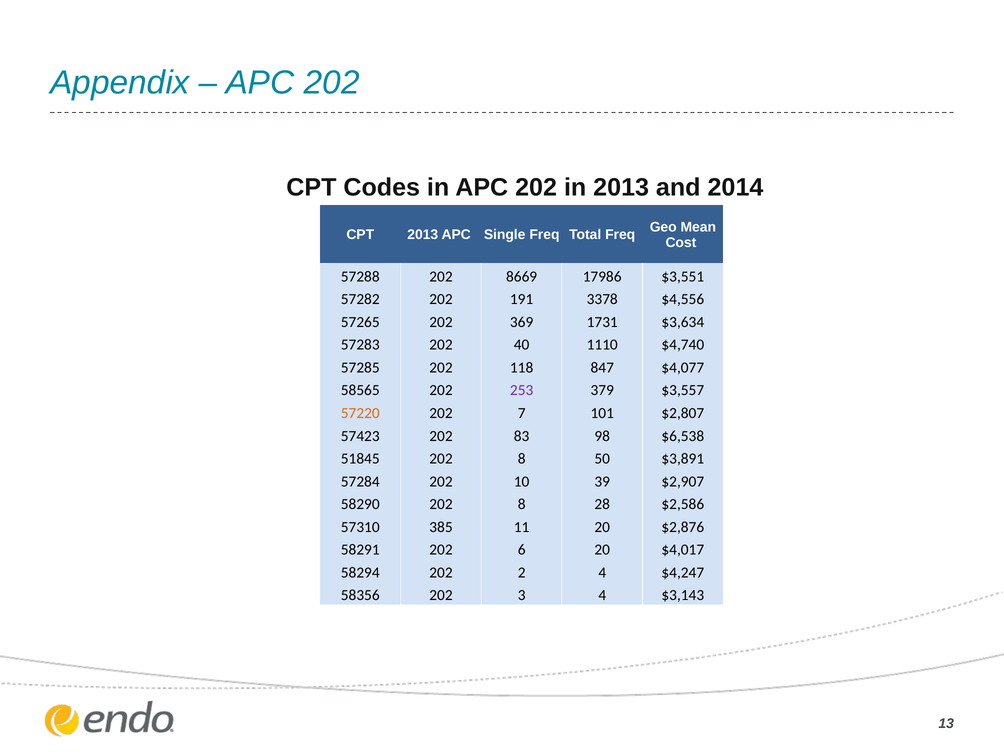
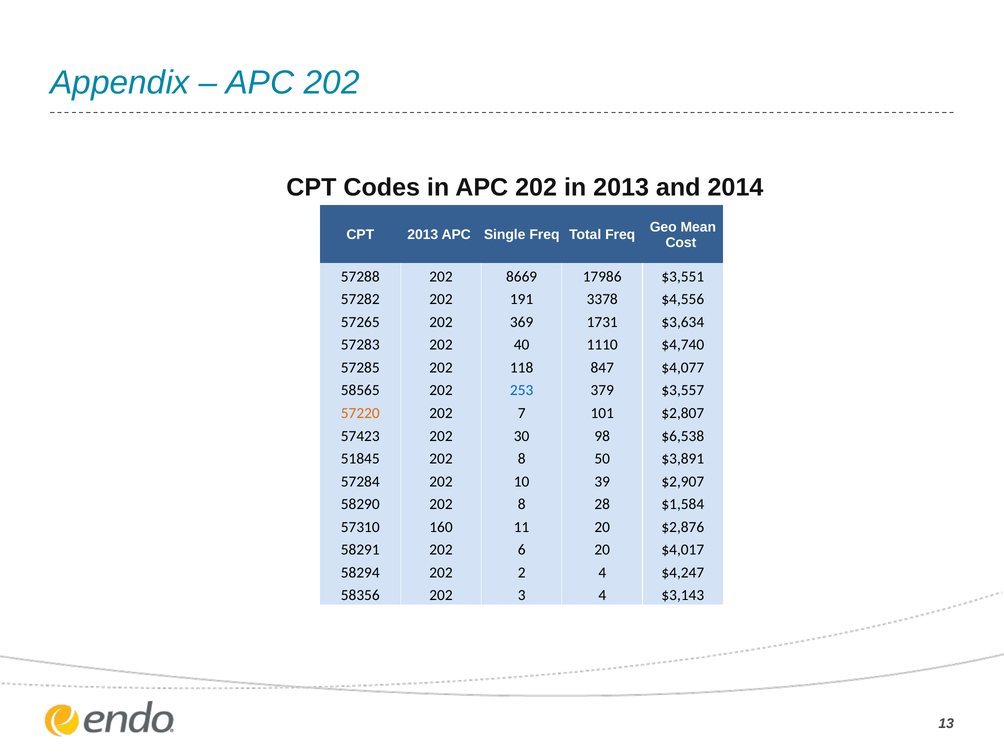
253 colour: purple -> blue (522, 390)
83: 83 -> 30 (522, 436)
$2,586: $2,586 -> $1,584 (683, 504)
385: 385 -> 160 (441, 527)
